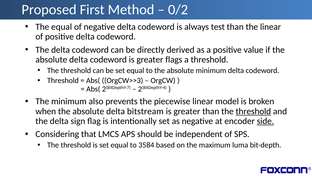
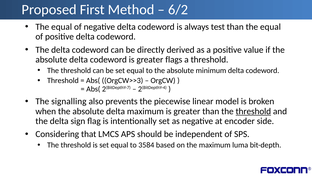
0/2: 0/2 -> 6/2 (178, 10)
than the linear: linear -> equal (270, 27)
The minimum: minimum -> signalling (69, 101)
delta bitstream: bitstream -> maximum (145, 111)
side underline: present -> none (265, 121)
